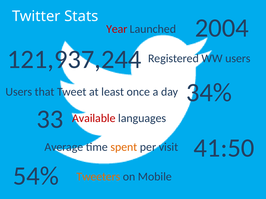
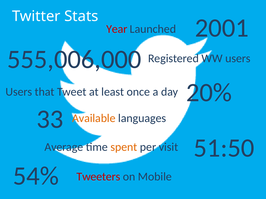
2004: 2004 -> 2001 (222, 28)
121,937,244: 121,937,244 -> 555,006,000 (74, 59)
34%: 34% -> 20% (209, 93)
Available colour: red -> orange (94, 119)
41:50: 41:50 -> 51:50 (224, 148)
Tweeters colour: orange -> red (98, 177)
